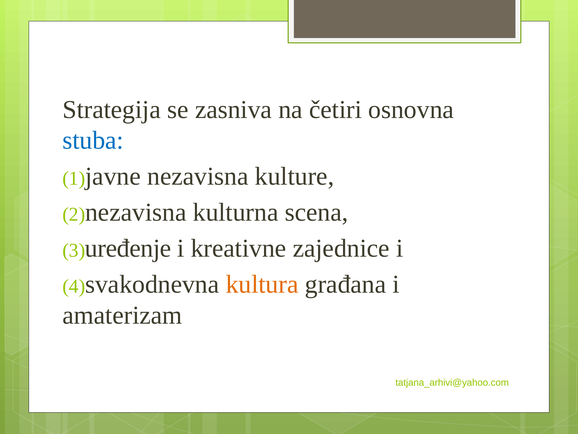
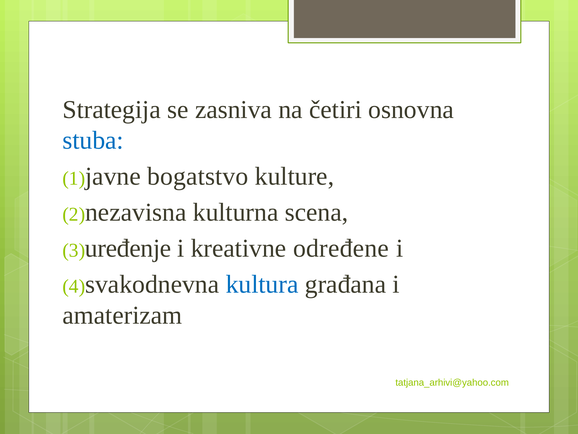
javne nezavisna: nezavisna -> bogatstvo (198, 176)
zajednice: zajednice -> određene (341, 248)
kultura colour: orange -> blue (262, 284)
